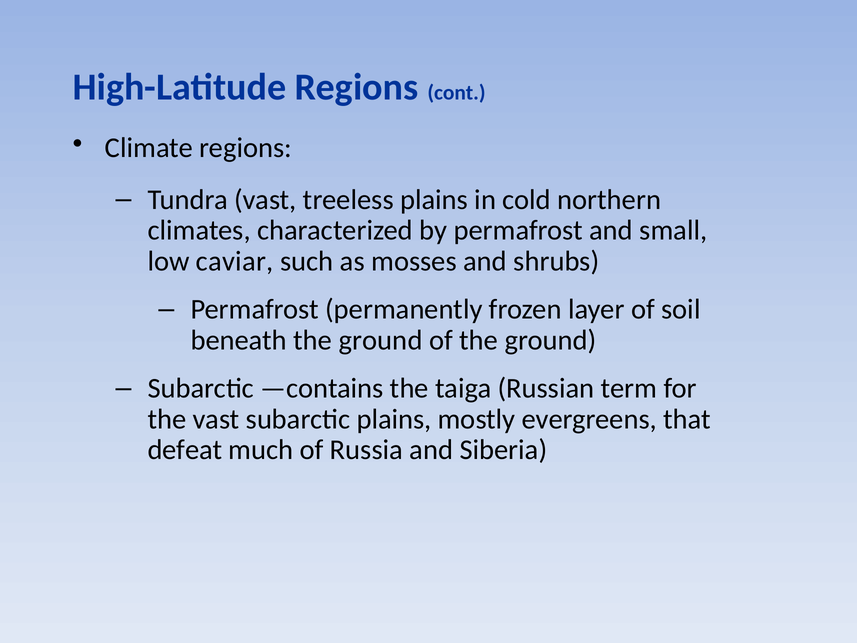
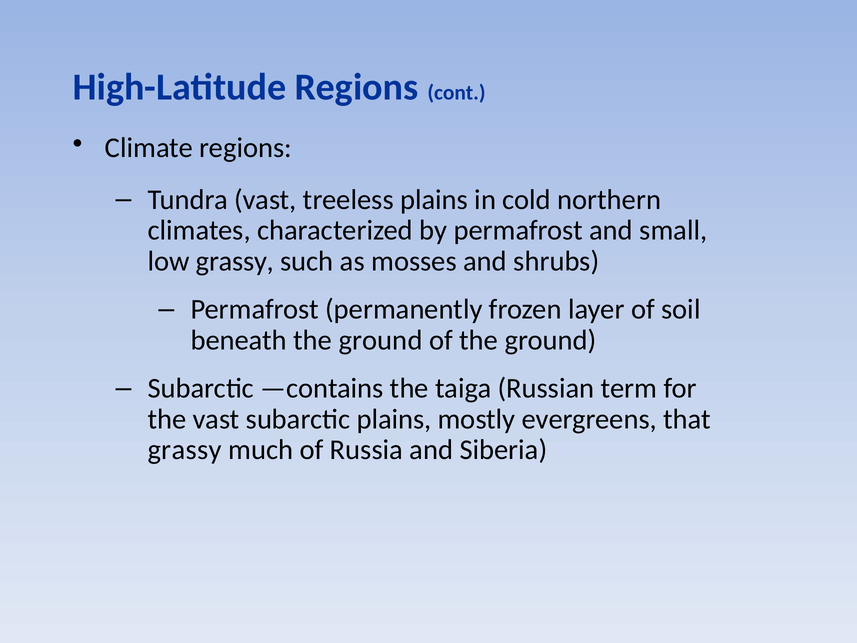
low caviar: caviar -> grassy (235, 261)
defeat: defeat -> grassy (185, 450)
